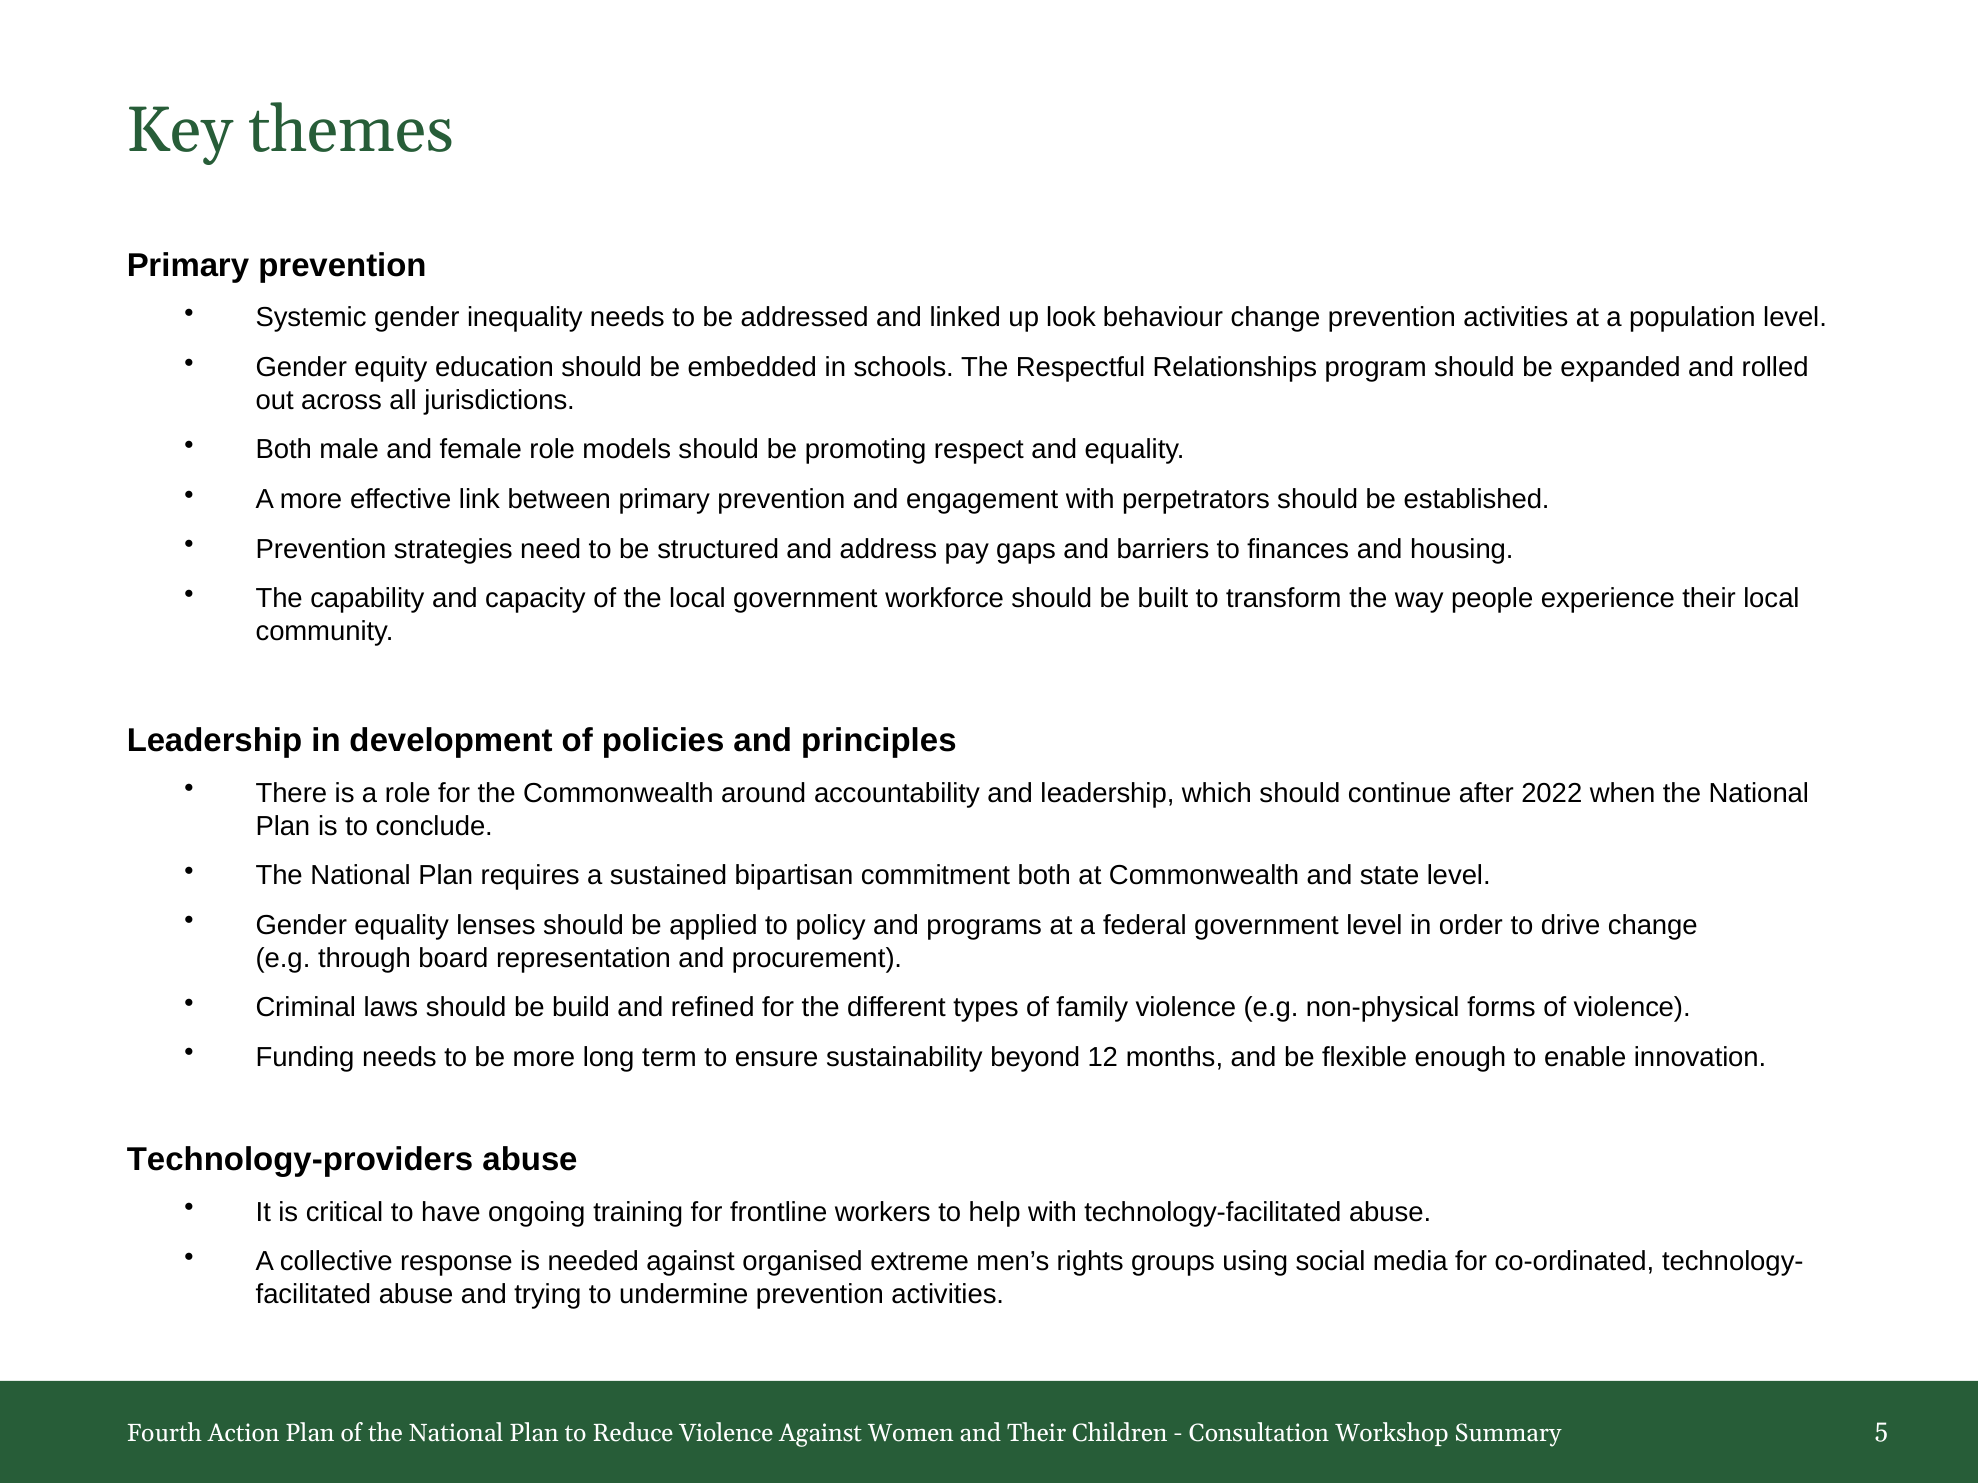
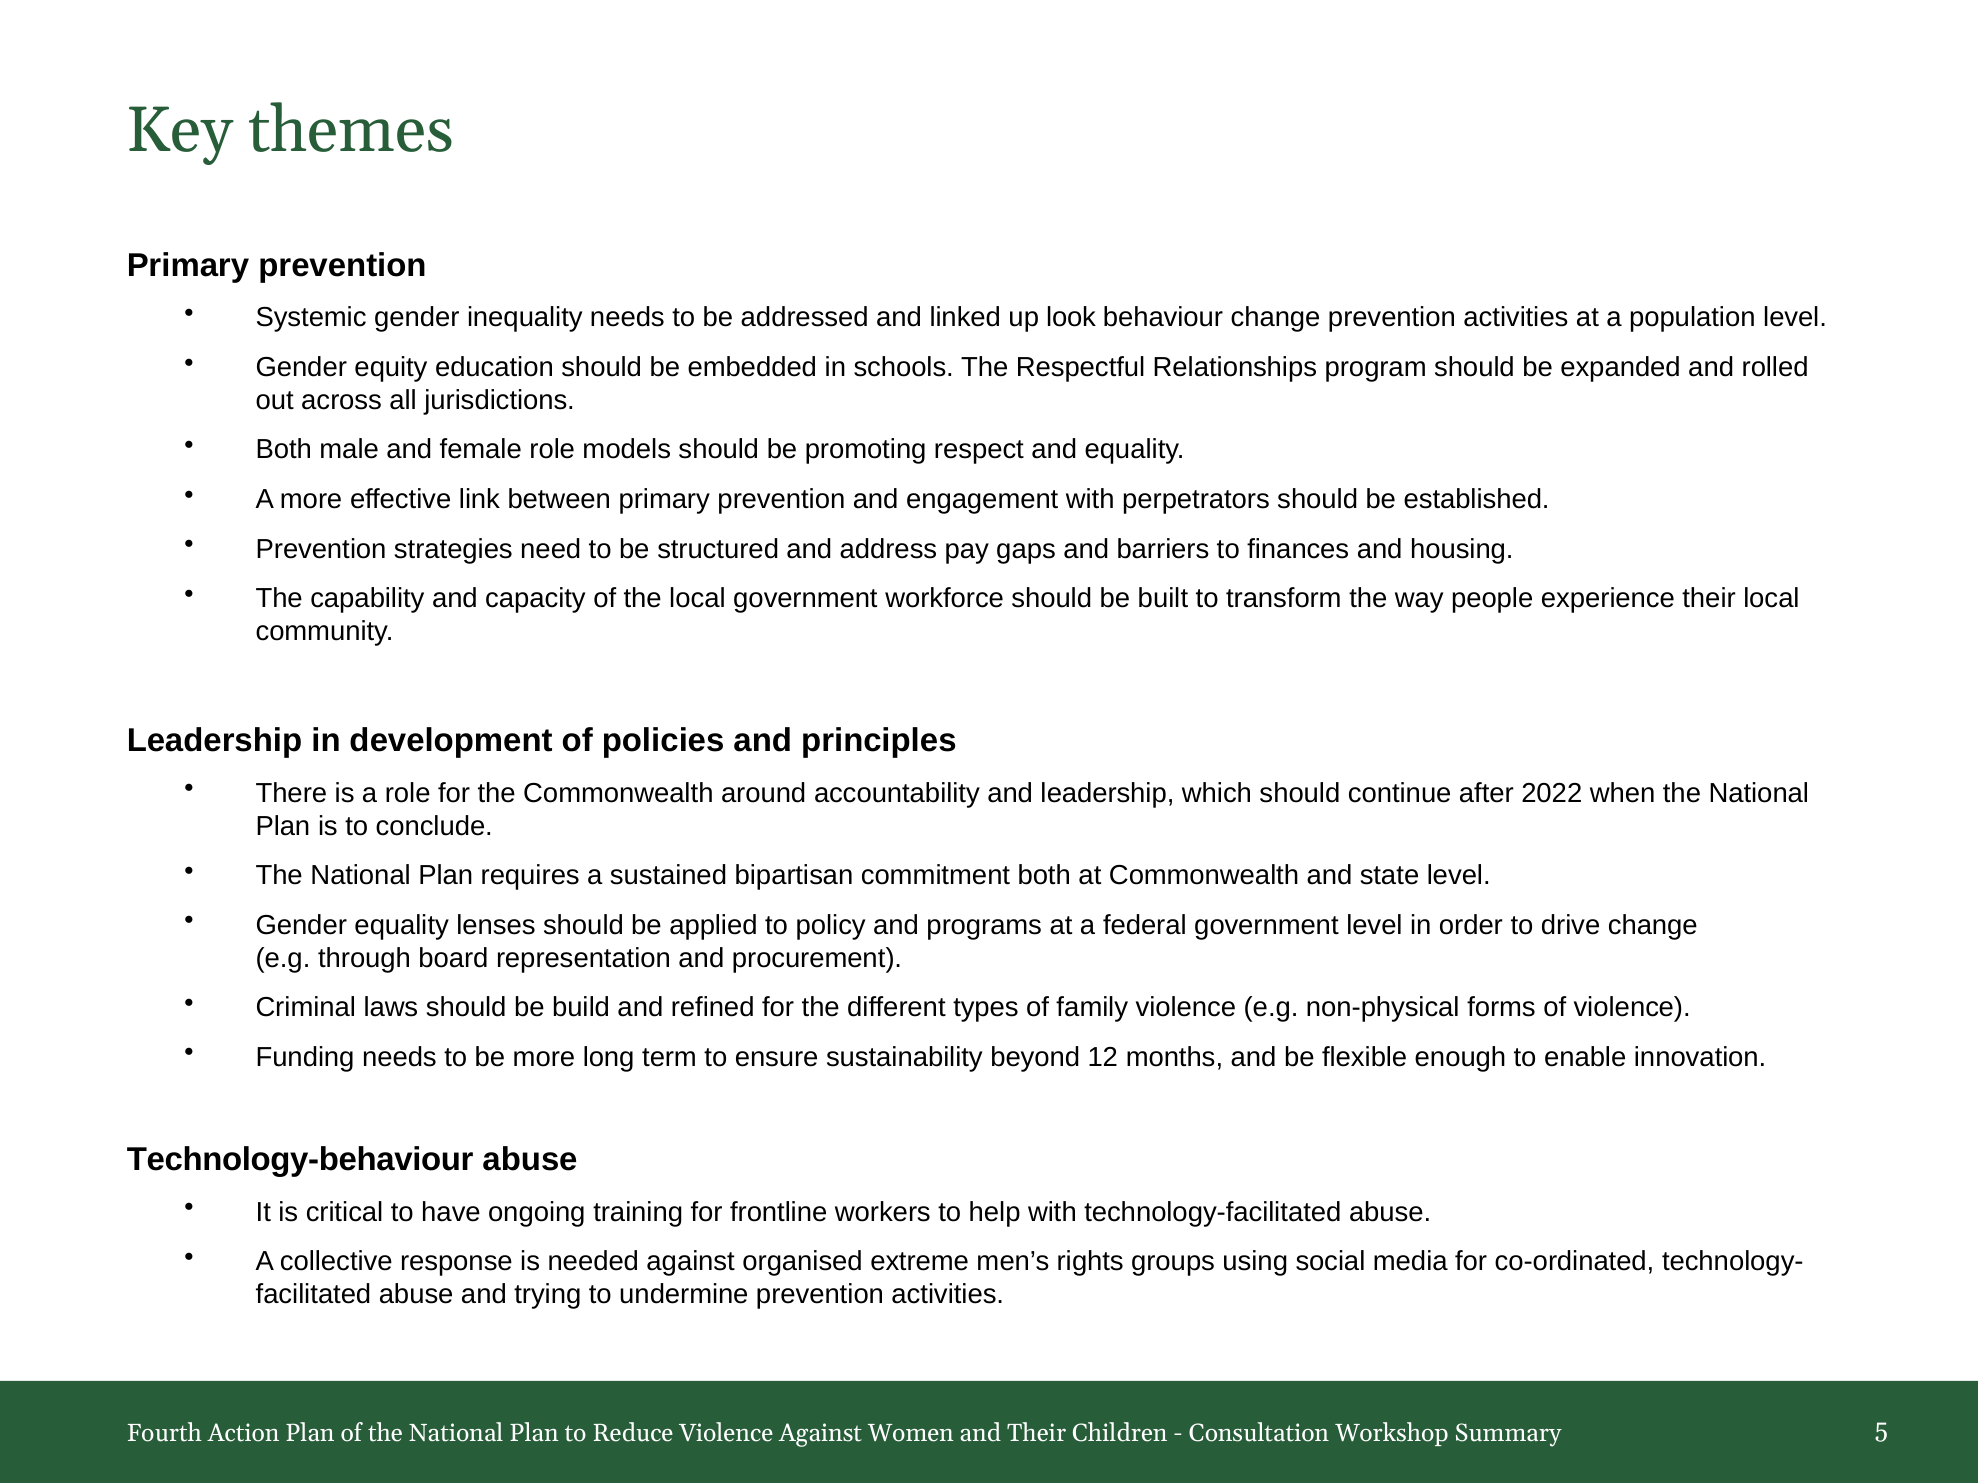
Technology-providers: Technology-providers -> Technology-behaviour (300, 1160)
